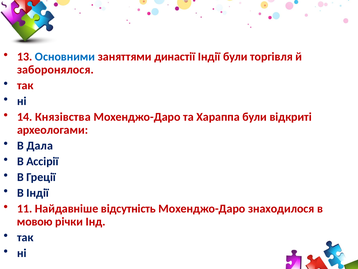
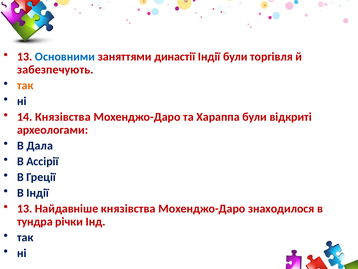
заборонялося: заборонялося -> забезпечують (55, 70)
так colour: red -> orange (25, 85)
11: 11 -> 13 (25, 208)
Найдавніше відсутність: відсутність -> князівства (128, 208)
мовою: мовою -> тундра (35, 221)
